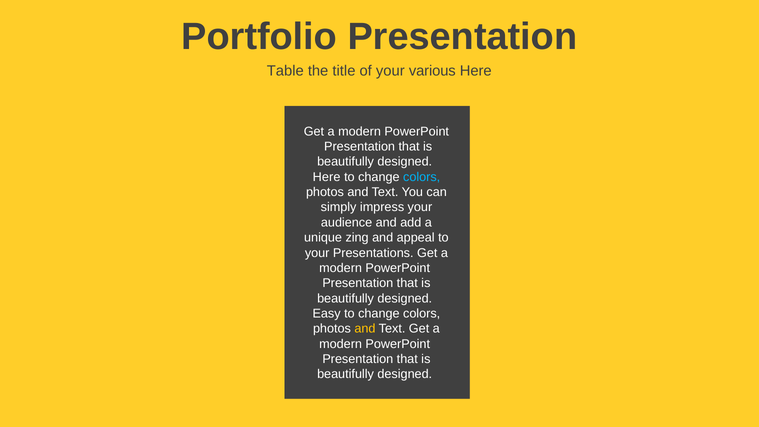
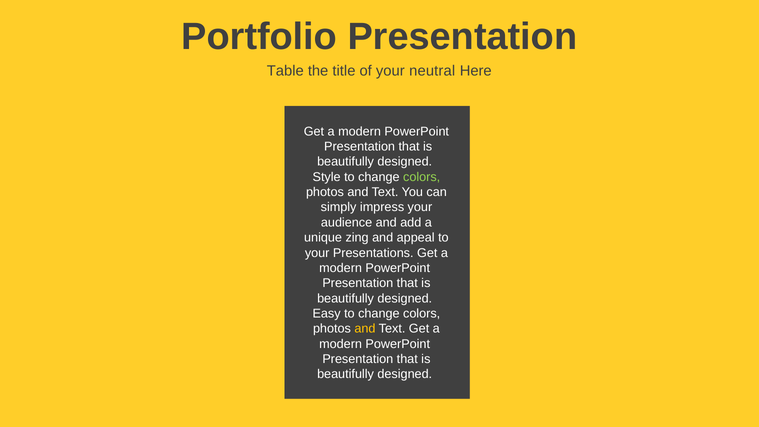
various: various -> neutral (432, 71)
Here: Here -> Style (327, 177)
colors colour: light blue -> light green (422, 177)
